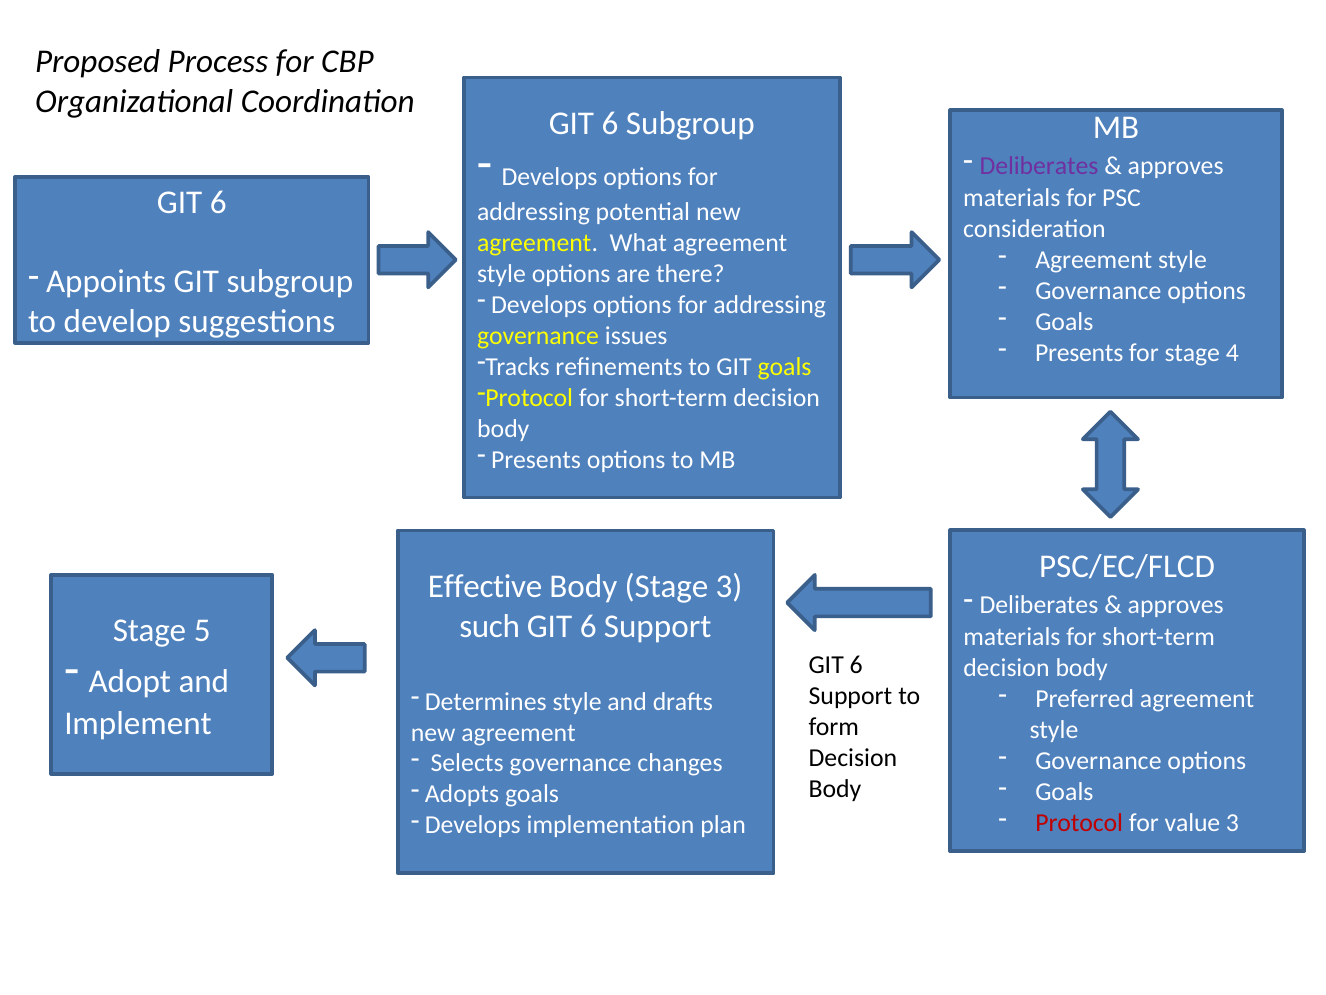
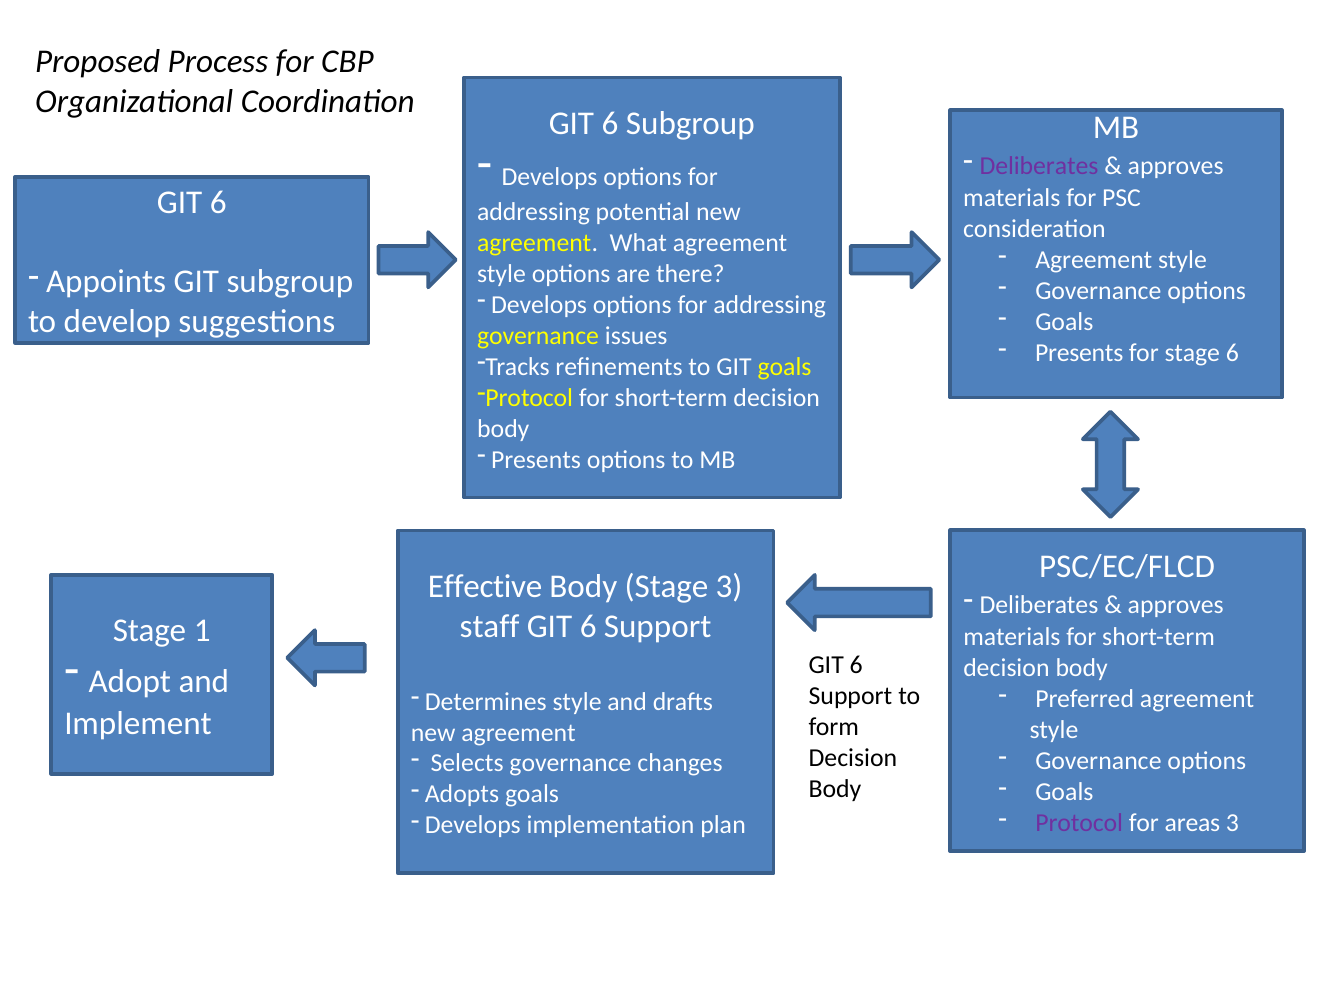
stage 4: 4 -> 6 (1232, 353)
such: such -> staff (490, 627)
5: 5 -> 1 (202, 630)
Protocol colour: red -> purple (1079, 823)
value: value -> areas (1192, 823)
